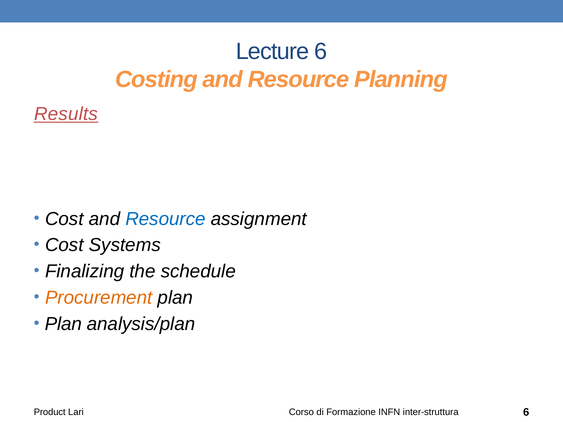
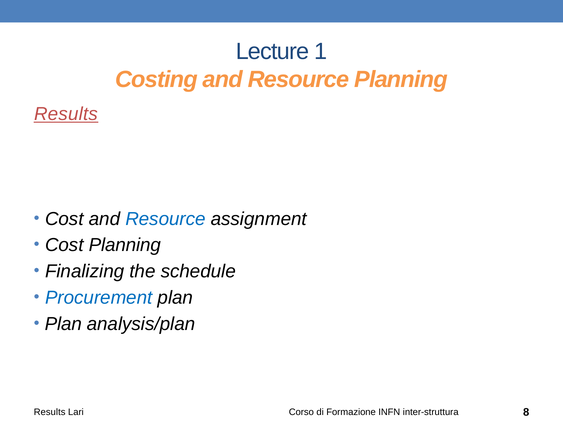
Lecture 6: 6 -> 1 (321, 51)
Cost Systems: Systems -> Planning (125, 245)
Procurement colour: orange -> blue (99, 298)
Product: Product -> Results (50, 412)
inter-struttura 6: 6 -> 8 (526, 413)
